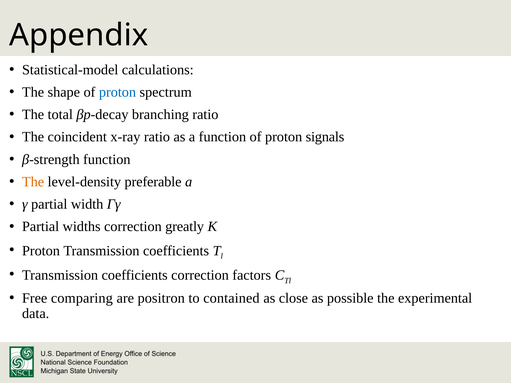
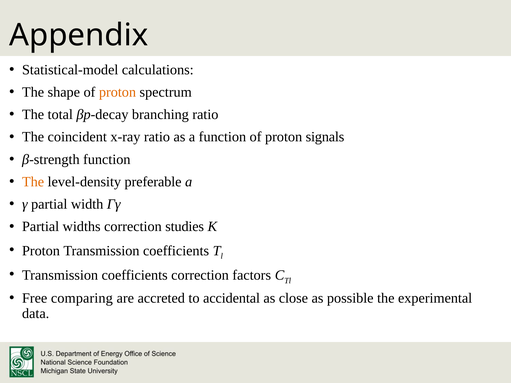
proton colour: blue -> orange (117, 92)
greatly: greatly -> studies (185, 227)
positron: positron -> accreted (161, 298)
contained: contained -> accidental (232, 298)
